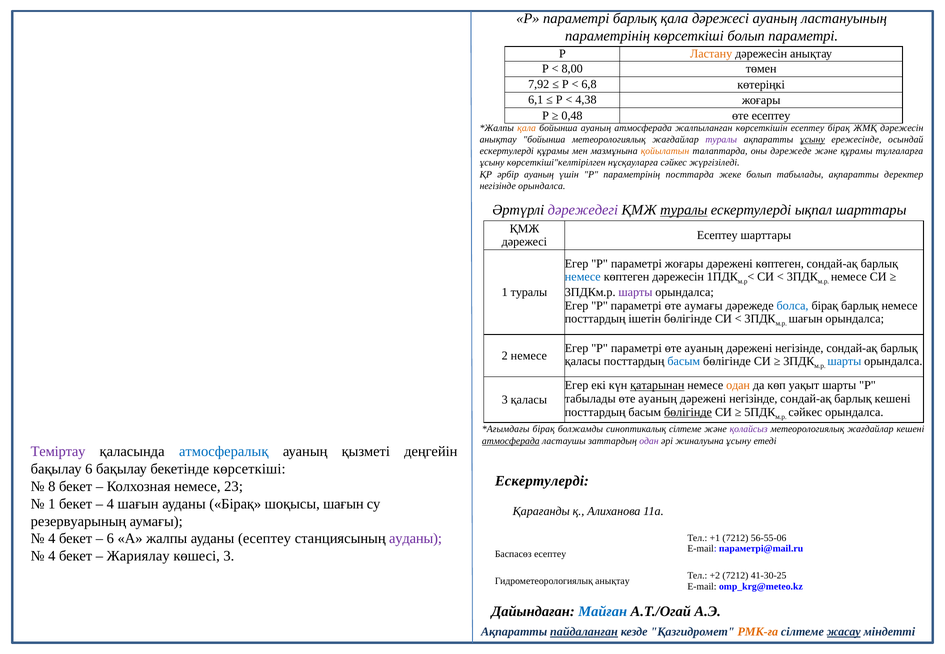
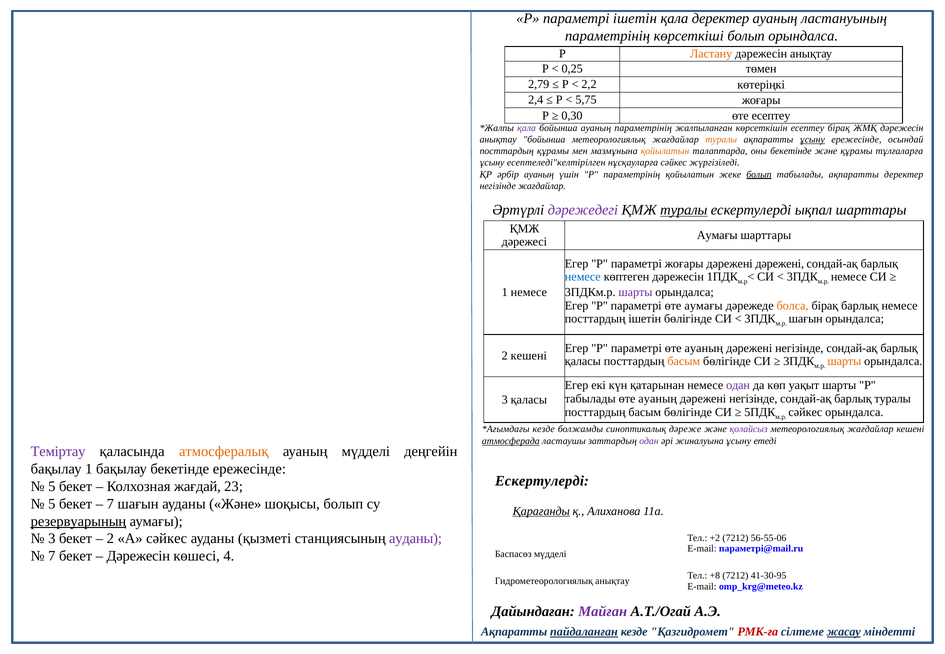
параметрі барлық: барлық -> ішетін (635, 19)
қала дәрежесі: дәрежесі -> деректер (721, 19)
болып параметрі: параметрі -> орындалса (803, 36)
8,00: 8,00 -> 0,25 (572, 69)
7,92: 7,92 -> 2,79 (539, 84)
6,8: 6,8 -> 2,2 (589, 84)
6,1: 6,1 -> 2,4 (536, 100)
4,38: 4,38 -> 5,75 (586, 100)
0,48: 0,48 -> 0,30 (572, 116)
қала colour: orange -> purple (527, 128)
ауаның атмосферада: атмосферада -> параметрінің (643, 128)
туралы colour: purple -> orange (721, 140)
ескертулерді: ескертулерді -> посттардың (507, 151)
оны дәрежеде: дәрежеде -> бекетінде (791, 151)
көрсеткіші"келтірілген: көрсеткіші"келтірілген -> есептеледі"келтірілген (556, 163)
параметрінің посттарда: посттарда -> қойылатын (690, 174)
болып underline: none -> present (759, 174)
негізінде орындалса: орындалса -> жағдайлар (542, 186)
Есептеу: Есептеу -> Аумағы (717, 235)
дәрежені көптеген: көптеген -> дәрежені (780, 264)
1 туралы: туралы -> немесе (529, 292)
болса colour: blue -> orange (793, 306)
2 немесе: немесе -> кешені (529, 356)
басым colour: blue -> orange (684, 362)
шарты colour: blue -> orange (844, 362)
қатарынан underline: present -> none (657, 386)
одан colour: orange -> purple (738, 386)
барлық кешені: кешені -> туралы (893, 399)
бөлігінде underline: present -> none (688, 412)
бірақ: бірақ -> кезде (544, 429)
синоптикалық сілтеме: сілтеме -> дәреже (685, 429)
атмосфералық colour: blue -> orange (224, 452)
ауаның қызметі: қызметі -> мүдделі (366, 452)
бақылау 6: 6 -> 1 (89, 469)
бекетінде көрсеткіші: көрсеткіші -> ережесінде (249, 469)
8: 8 -> 5 (52, 487)
Колхозная немесе: немесе -> жағдай (197, 487)
1: 1 -> 5 (52, 504)
4: 4 -> 7 (110, 504)
ауданы Бірақ: Бірақ -> Және (235, 504)
шоқысы шағын: шағын -> болып (343, 504)
Қарағанды underline: none -> present (541, 511)
резервуарының underline: none -> present (78, 521)
4: 4 -> 3 (52, 539)
6: 6 -> 2 (110, 539)
А жалпы: жалпы -> сәйкес (167, 539)
ауданы есептеу: есептеу -> қызметі (265, 539)
+1: +1 -> +2 (715, 538)
4: 4 -> 7 (52, 556)
Жариялау: Жариялау -> Дәрежесін (138, 556)
көшесі 3: 3 -> 4 (229, 556)
Баспасөз есептеу: есептеу -> мүдделі (550, 554)
+2: +2 -> +8 (715, 576)
41-30-25: 41-30-25 -> 41-30-95 (769, 576)
Майған colour: blue -> purple (603, 612)
РМК-ға colour: orange -> red (758, 632)
